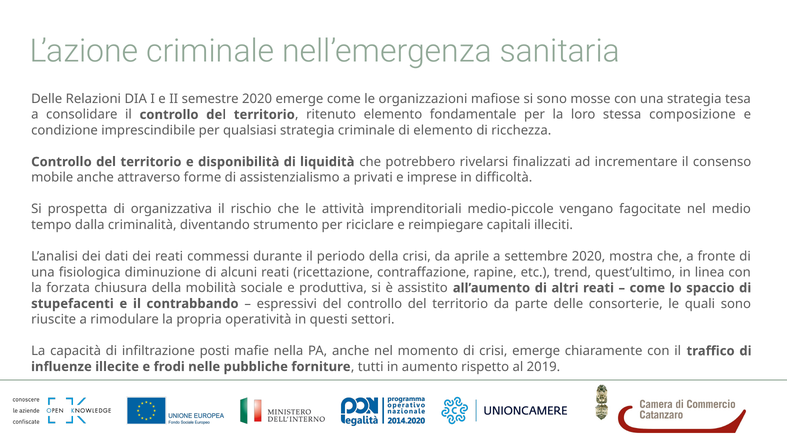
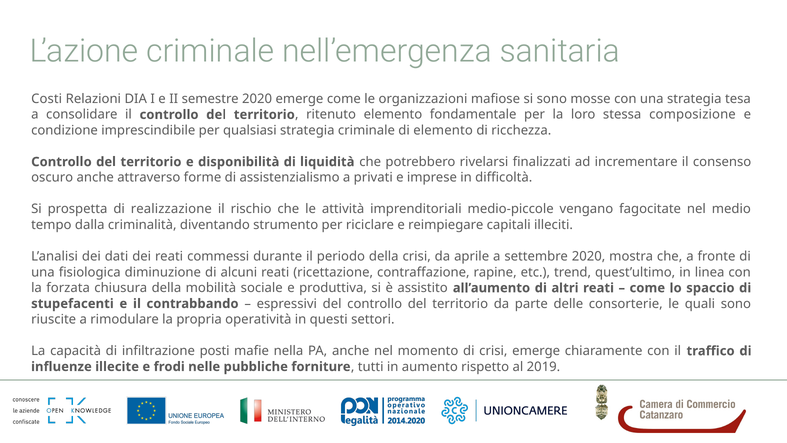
Delle: Delle -> Costi (47, 99)
mobile: mobile -> oscuro (52, 178)
organizzativa: organizzativa -> realizzazione (171, 209)
